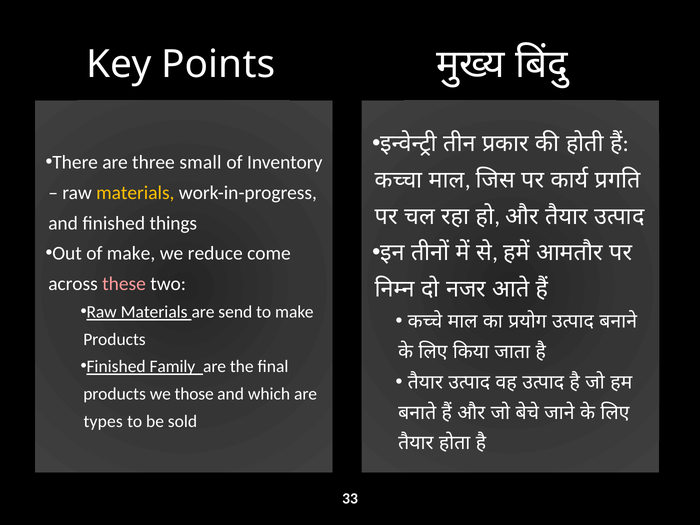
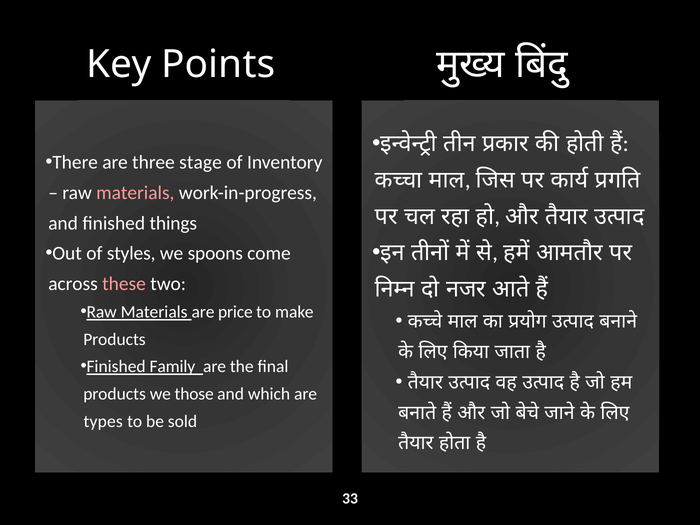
small: small -> stage (201, 162)
materials colour: yellow -> pink (135, 193)
of make: make -> styles (131, 253)
reduce: reduce -> spoons (215, 253)
send: send -> price (235, 312)
